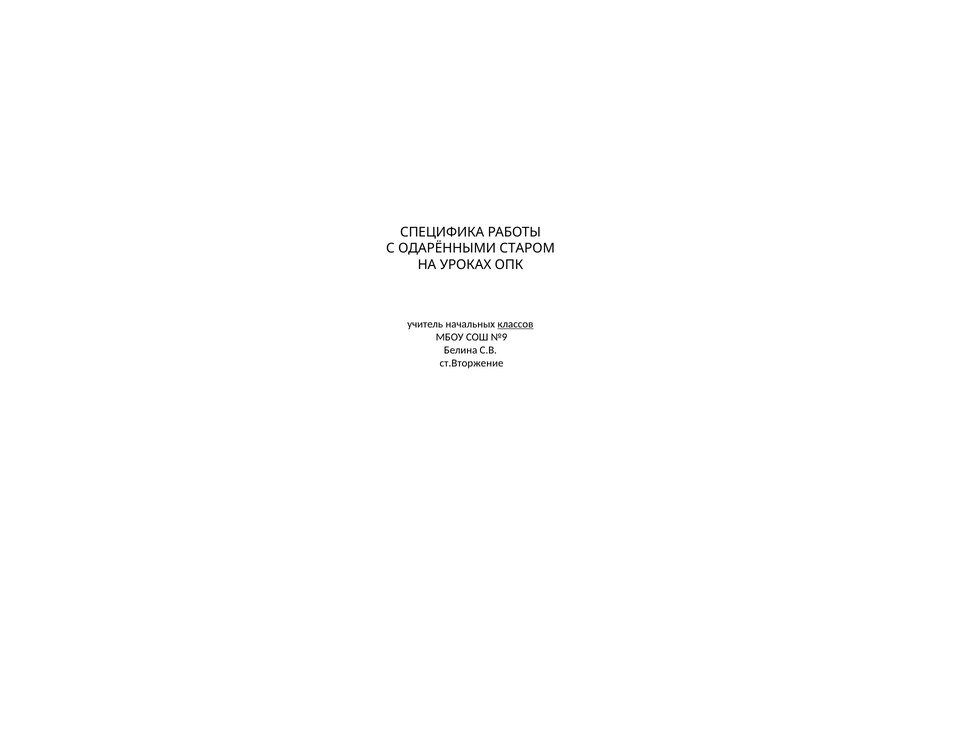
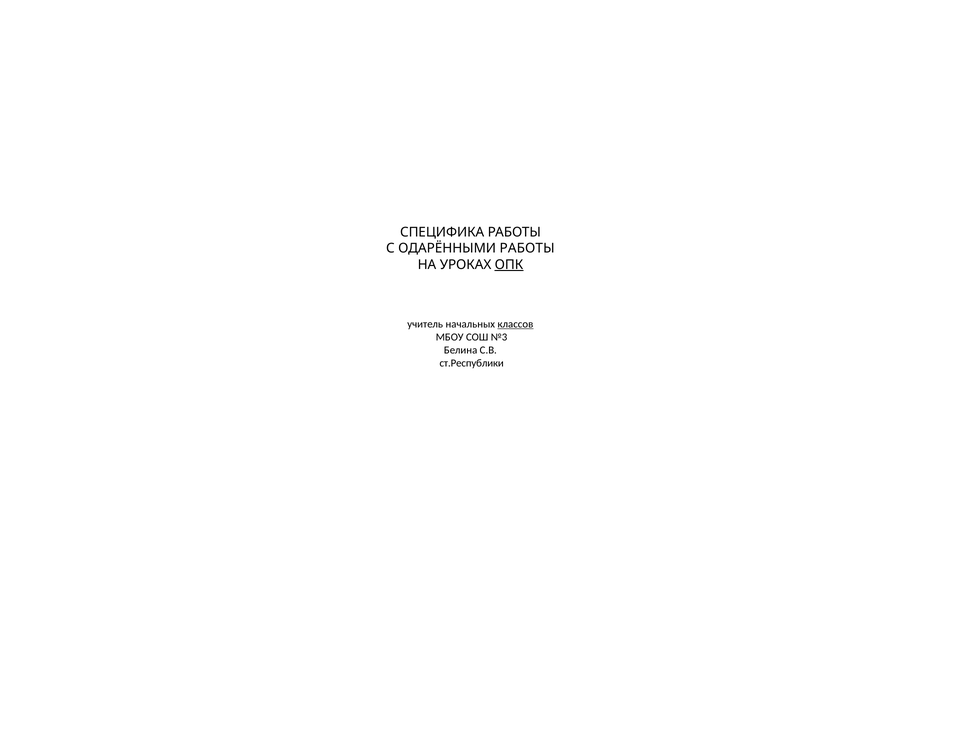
ОДАРЁННЫМИ СТАРОМ: СТАРОМ -> РАБОТЫ (527, 248)
ОПК underline: none -> present (509, 265)
№9: №9 -> №3 (499, 337)
ст.Вторжение: ст.Вторжение -> ст.Республики (472, 363)
